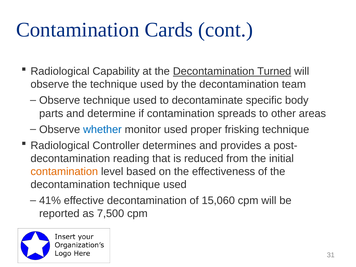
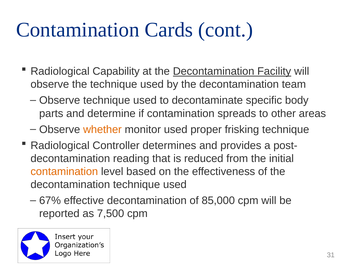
Turned: Turned -> Facility (274, 71)
whether colour: blue -> orange (102, 129)
41%: 41% -> 67% (50, 201)
15,060: 15,060 -> 85,000 (218, 201)
